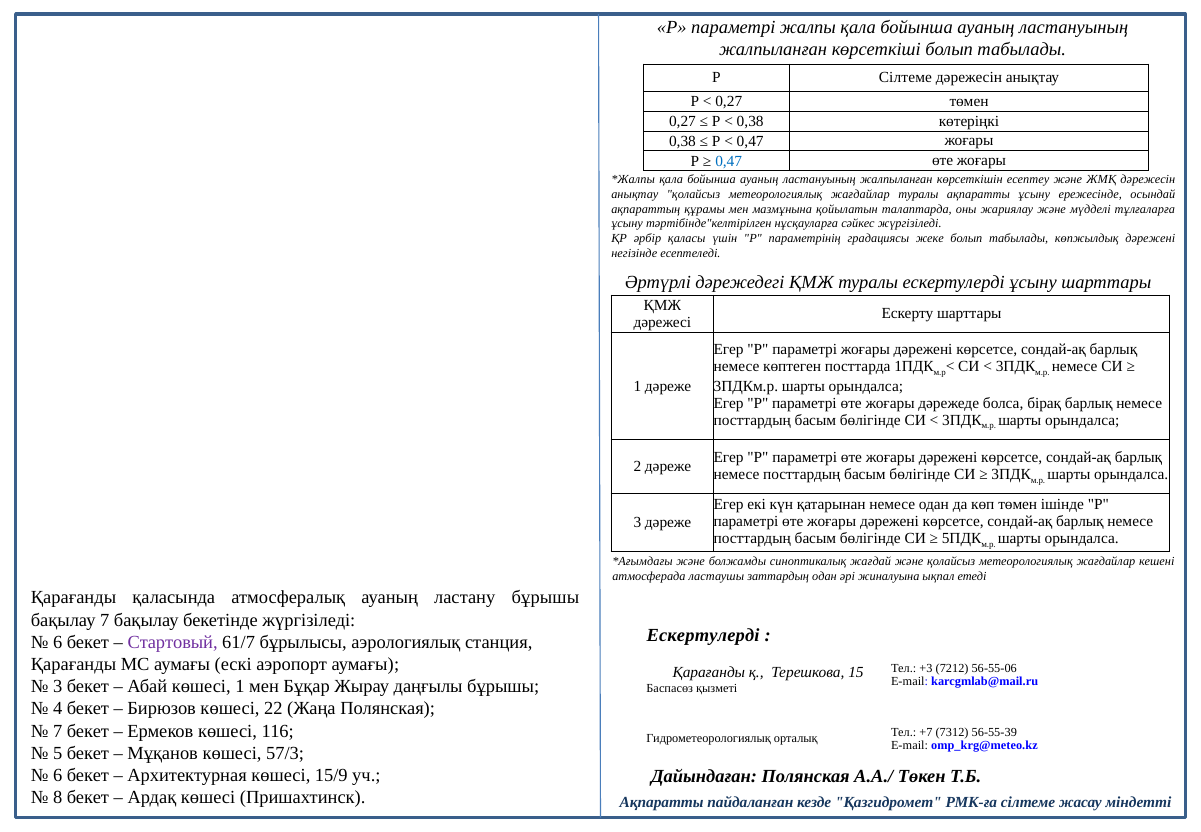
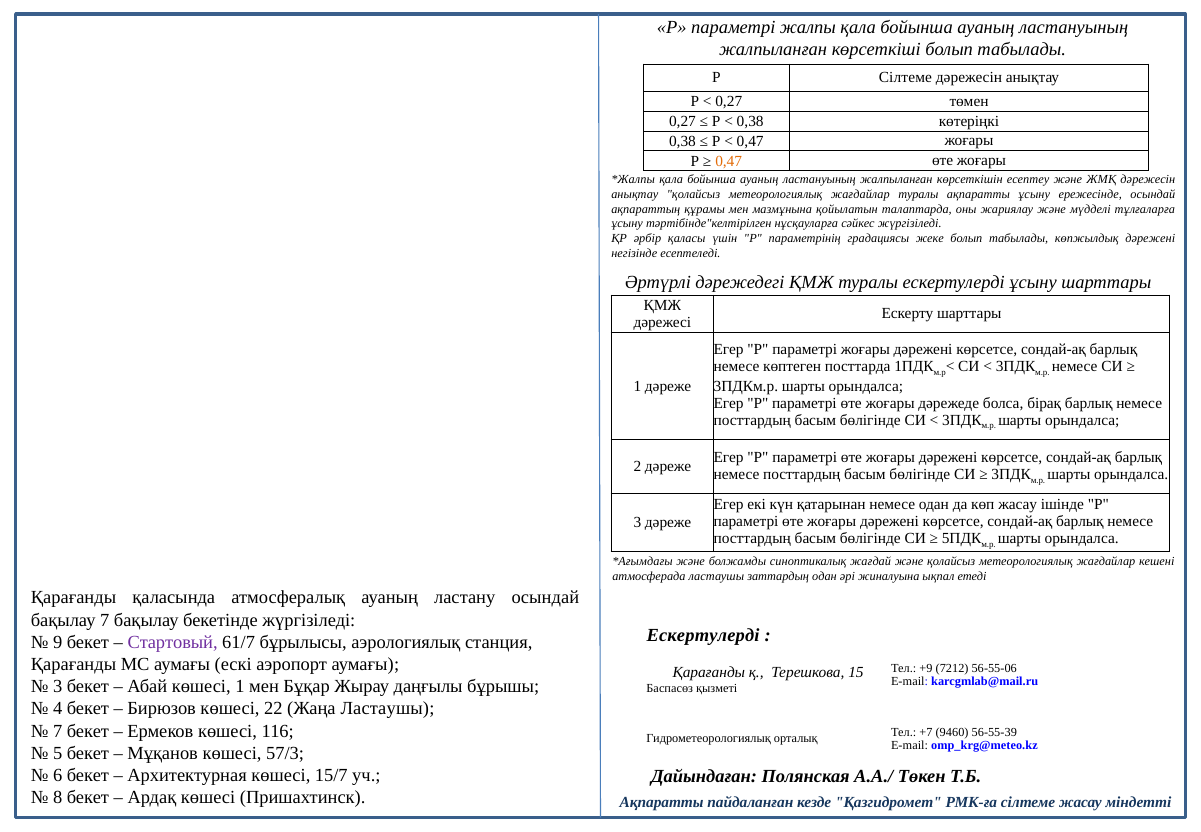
0,47 colour: blue -> orange (729, 161)
көп төмен: төмен -> жасау (1018, 504)
ластану бұрышы: бұрышы -> осындай (545, 597)
6: 6 -> 9 (58, 642)
+3: +3 -> +9 (926, 668)
Жаңа Полянская: Полянская -> Ластаушы (387, 708)
7312: 7312 -> 9460 (952, 732)
15/9: 15/9 -> 15/7 (331, 775)
